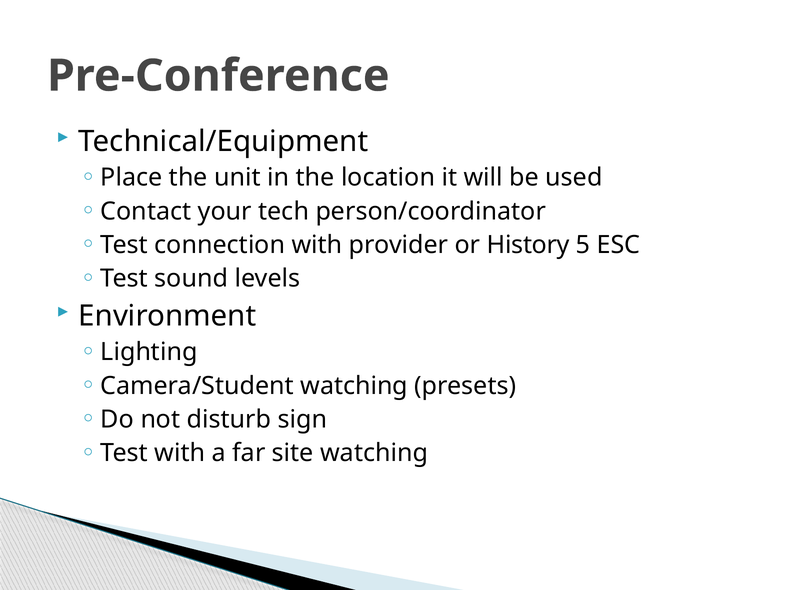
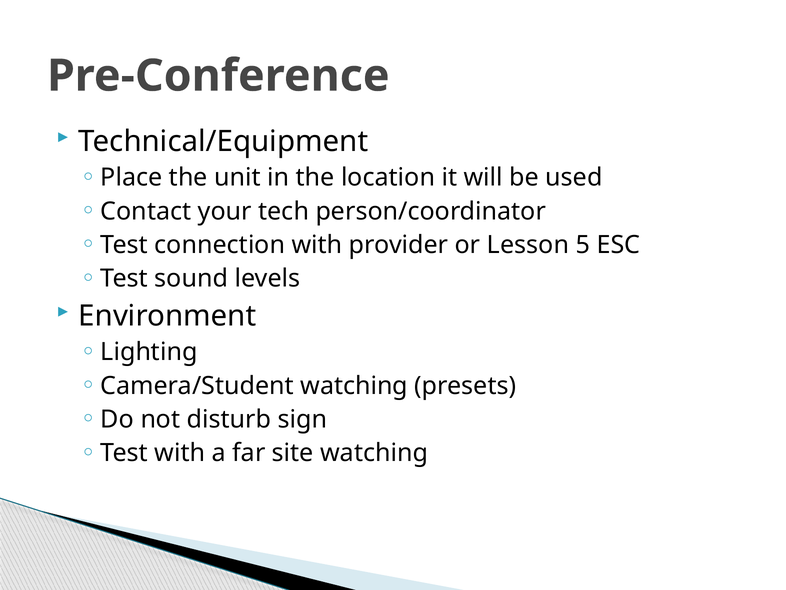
History: History -> Lesson (528, 245)
